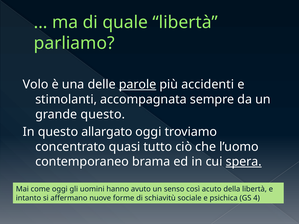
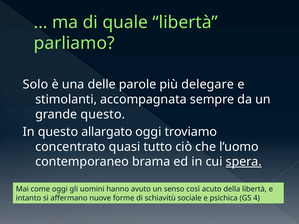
Volo: Volo -> Solo (36, 85)
parole underline: present -> none (138, 85)
accidenti: accidenti -> delegare (208, 85)
